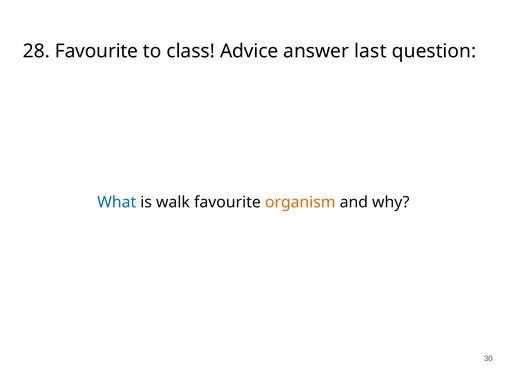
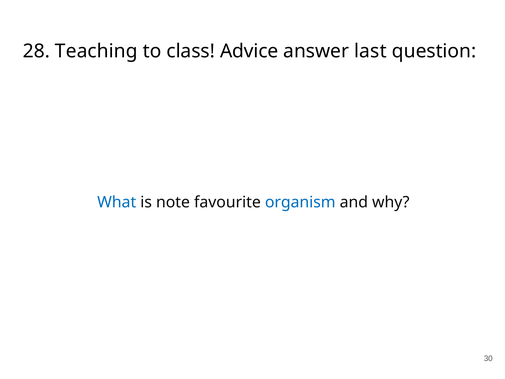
28 Favourite: Favourite -> Teaching (96, 51)
walk: walk -> note (173, 202)
organism colour: orange -> blue (300, 202)
